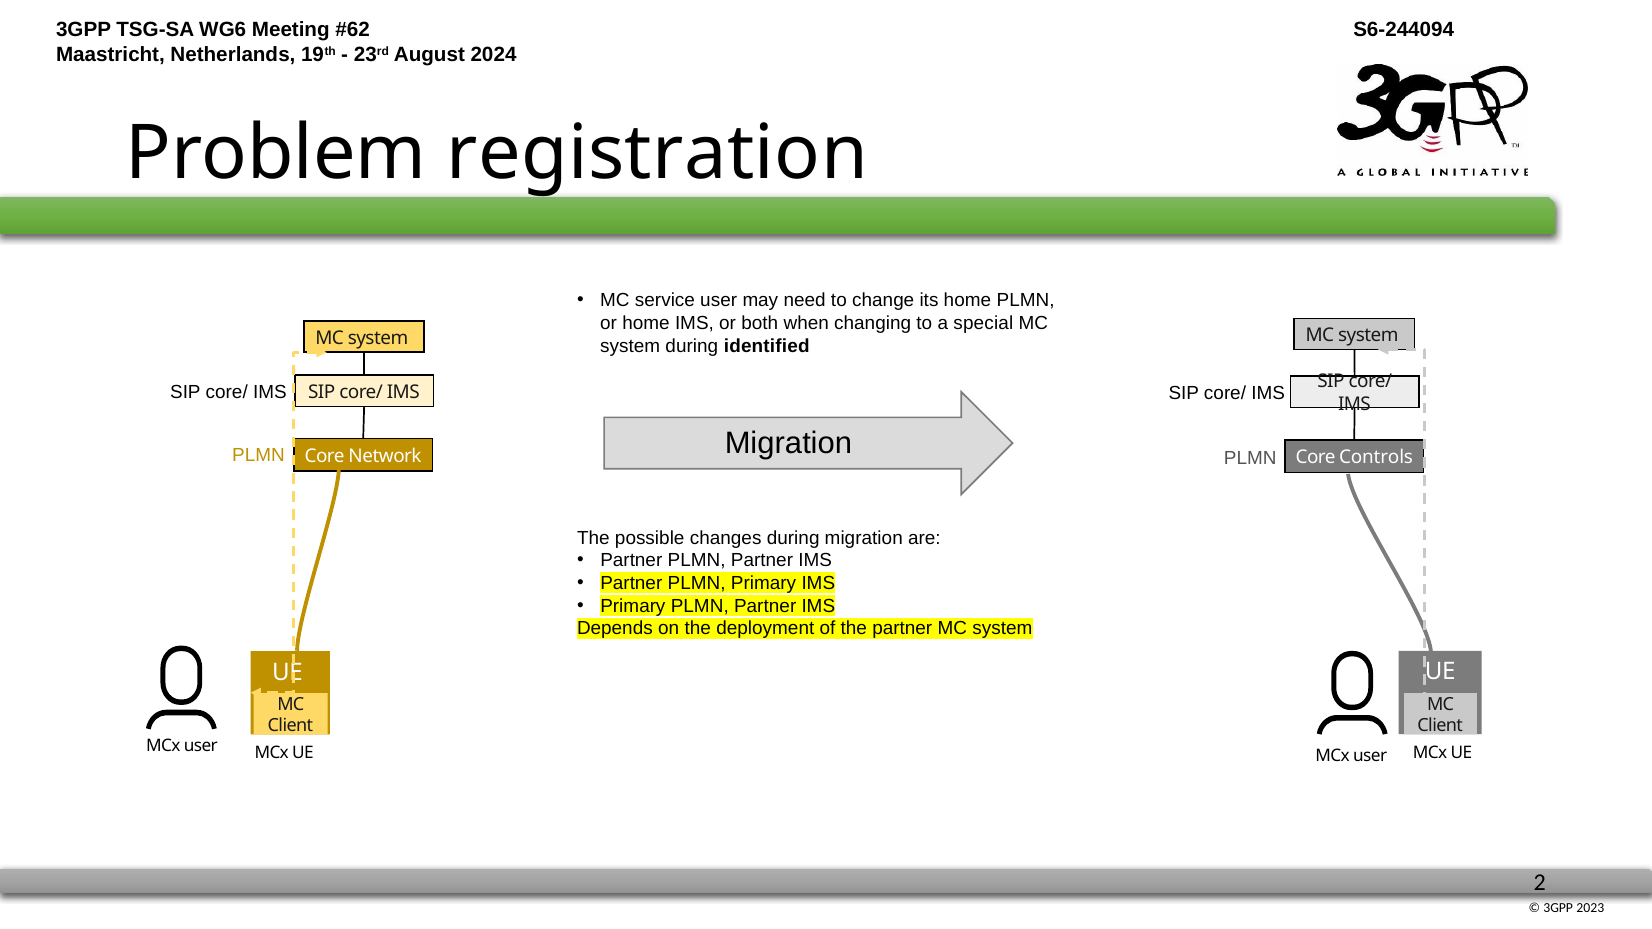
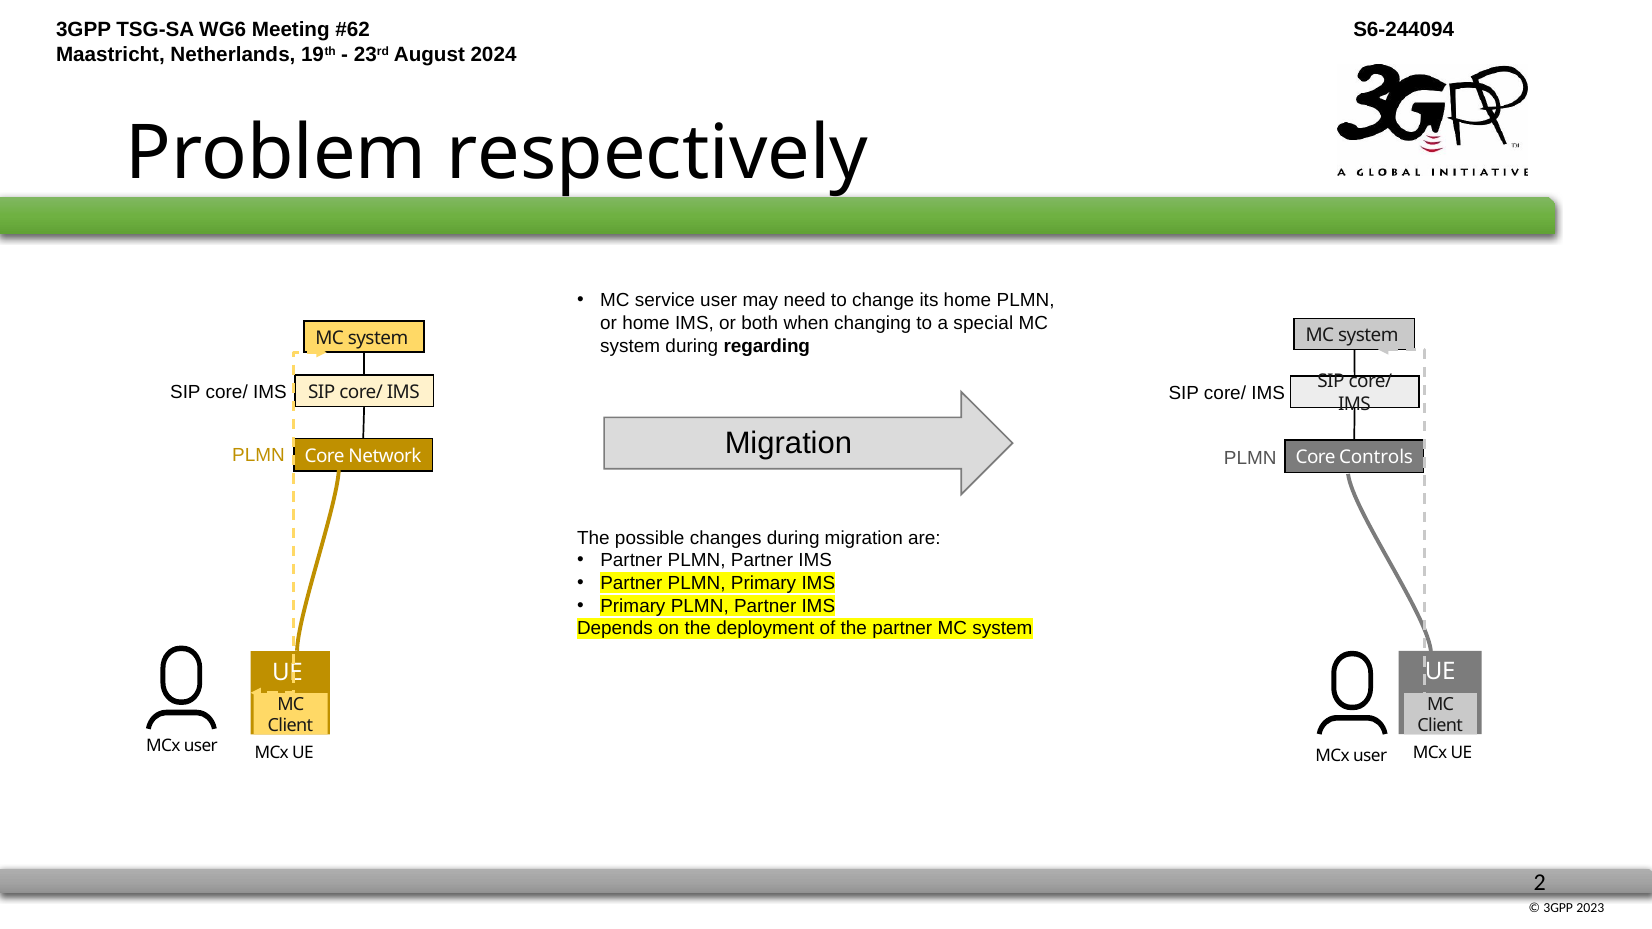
registration: registration -> respectively (657, 154)
identified: identified -> regarding (767, 346)
